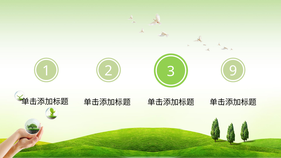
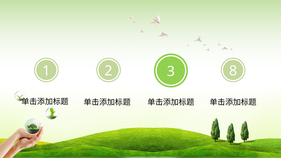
9: 9 -> 8 (233, 71)
